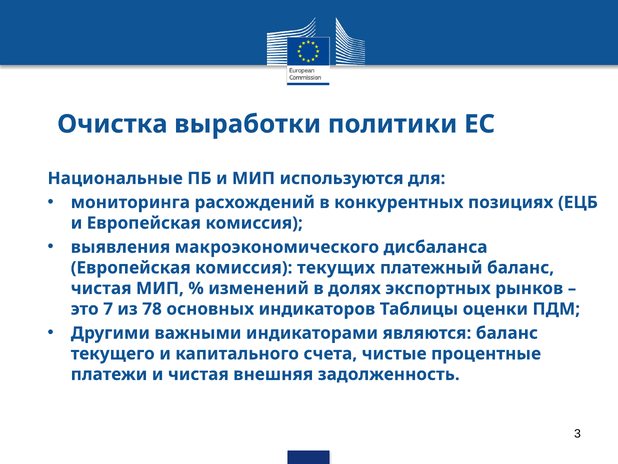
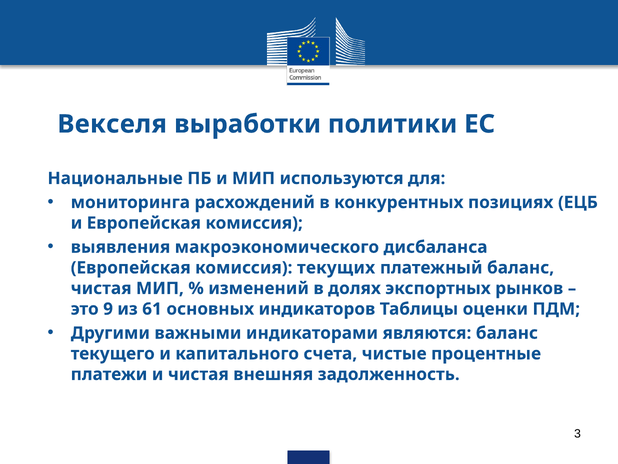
Очистка: Очистка -> Векселя (112, 124)
7: 7 -> 9 (108, 309)
78: 78 -> 61 (152, 309)
